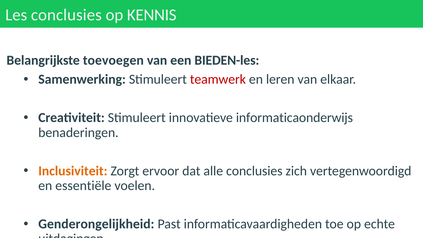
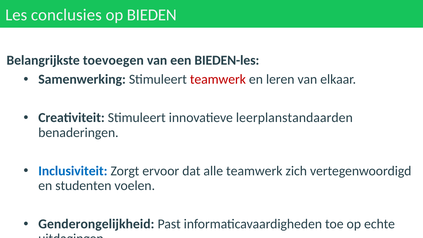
KENNIS: KENNIS -> BIEDEN (152, 15)
informaticaonderwijs: informaticaonderwijs -> leerplanstandaarden (294, 118)
Inclusiviteit colour: orange -> blue (73, 171)
alle conclusies: conclusies -> teamwerk (254, 171)
essentiële: essentiële -> studenten (83, 186)
